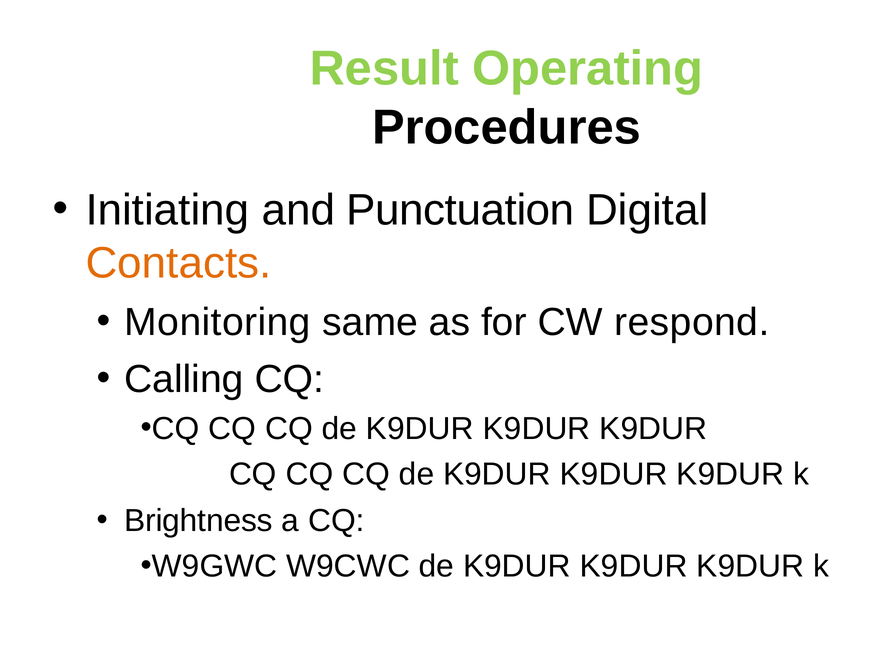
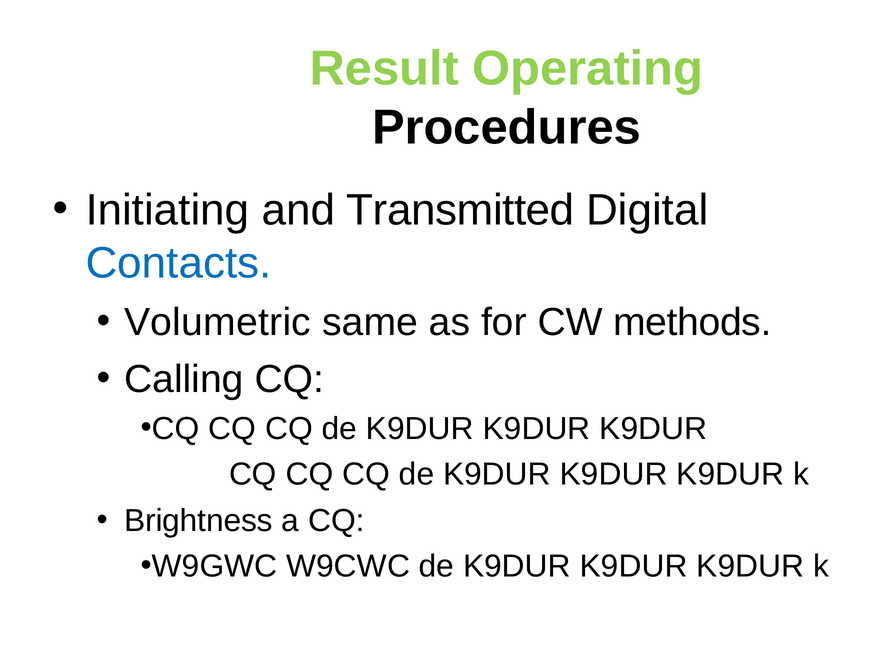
Punctuation: Punctuation -> Transmitted (460, 210)
Contacts colour: orange -> blue (179, 263)
Monitoring: Monitoring -> Volumetric (218, 322)
respond: respond -> methods (692, 322)
